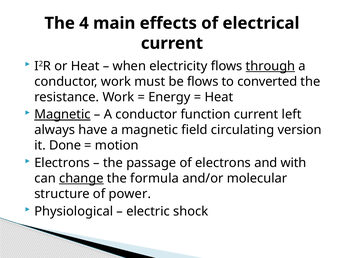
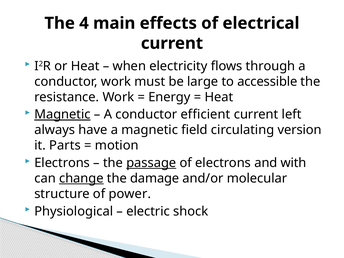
through underline: present -> none (270, 66)
be flows: flows -> large (203, 82)
converted: converted -> accessible (267, 82)
function: function -> efficient (205, 114)
Done: Done -> Parts (65, 145)
passage underline: none -> present (151, 163)
formula: formula -> damage (155, 178)
